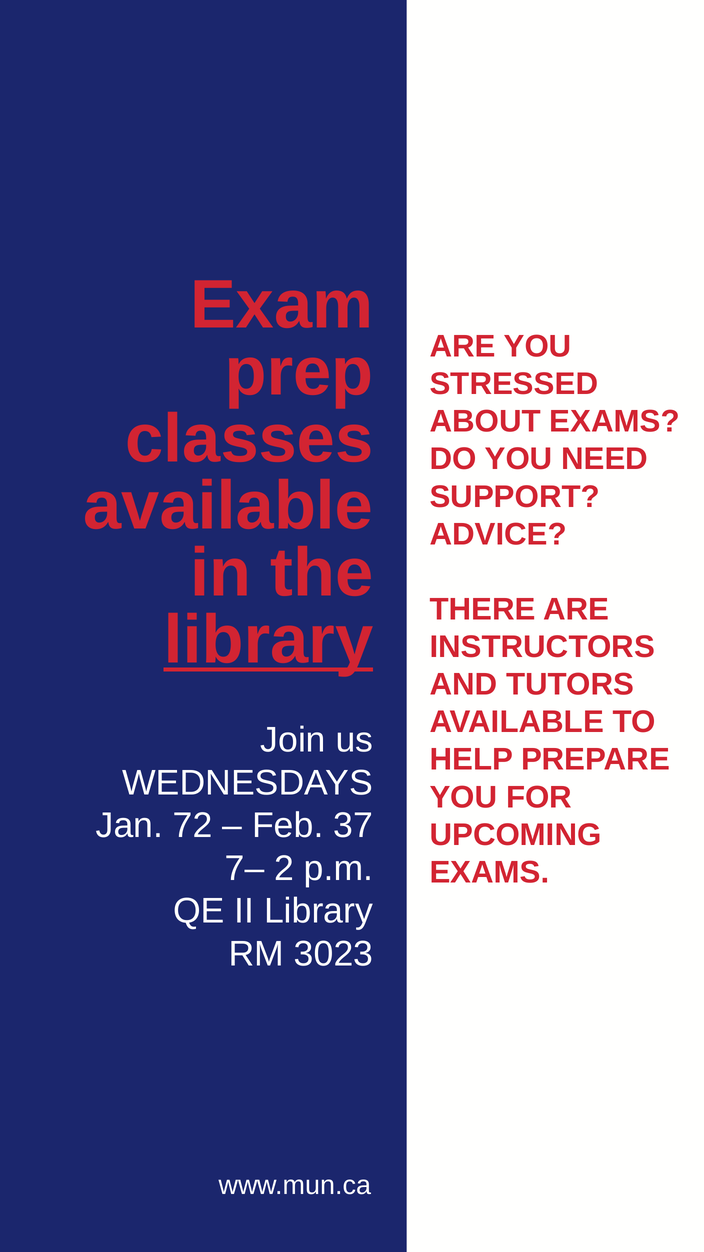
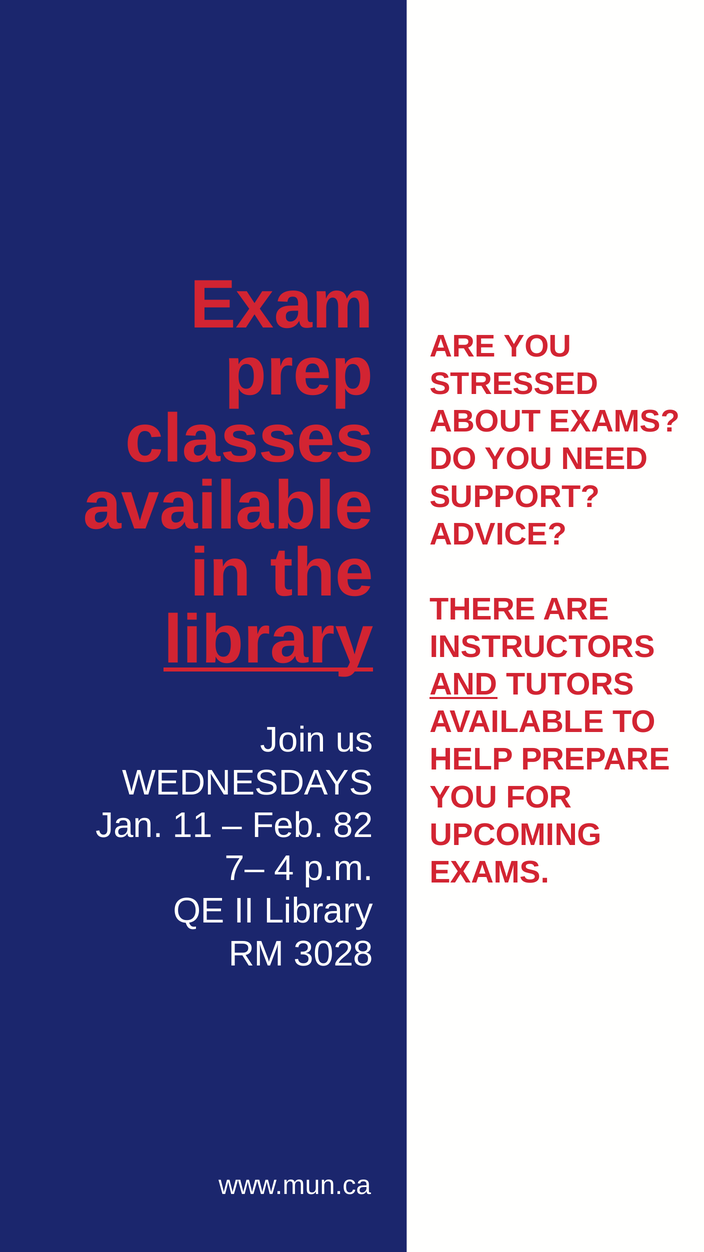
AND underline: none -> present (464, 684)
72: 72 -> 11 (193, 825)
37: 37 -> 82 (353, 825)
2: 2 -> 4 (284, 868)
3023: 3023 -> 3028 (334, 954)
